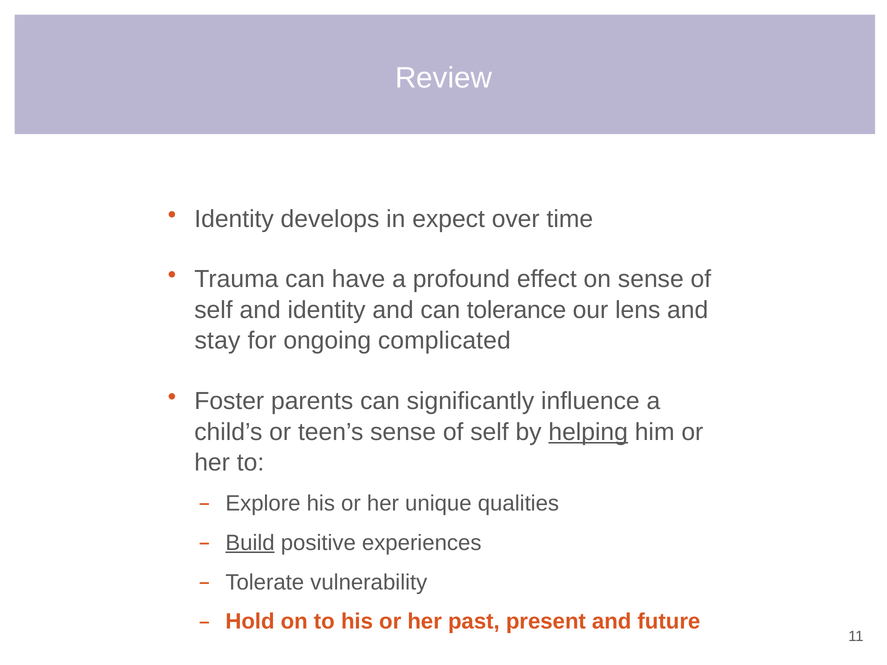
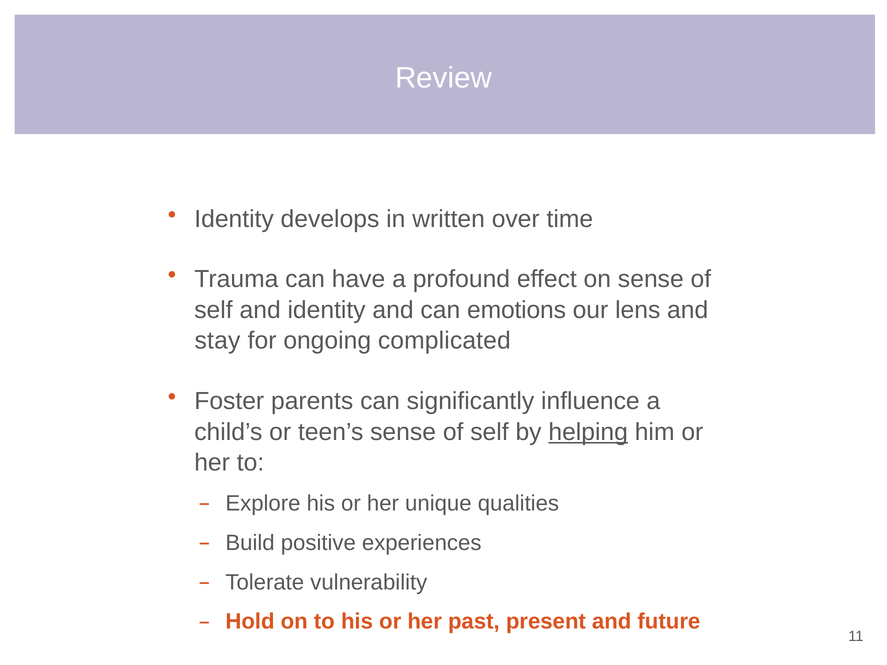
expect: expect -> written (449, 219)
tolerance: tolerance -> emotions (517, 310)
Build underline: present -> none (250, 543)
